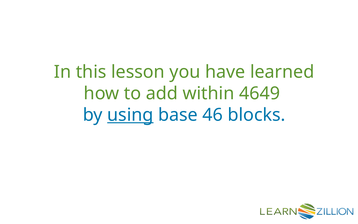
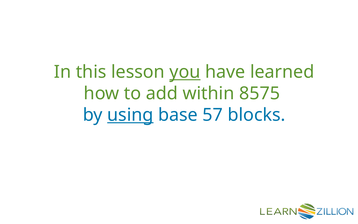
you underline: none -> present (185, 72)
4649: 4649 -> 8575 (260, 93)
46: 46 -> 57 (213, 115)
